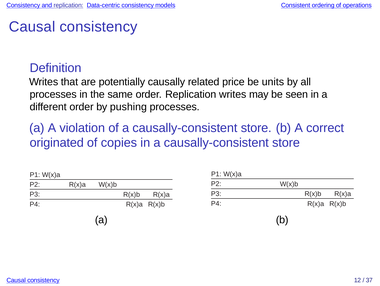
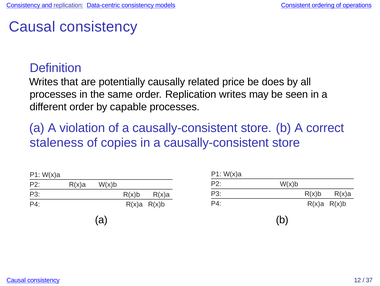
units: units -> does (273, 82)
pushing: pushing -> capable (128, 107)
originated: originated -> staleness (57, 142)
